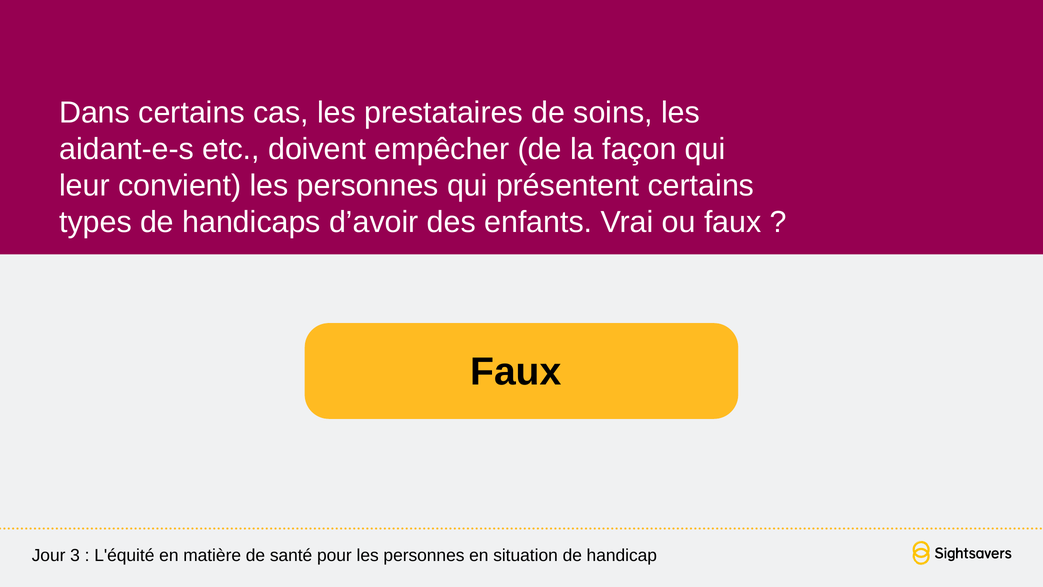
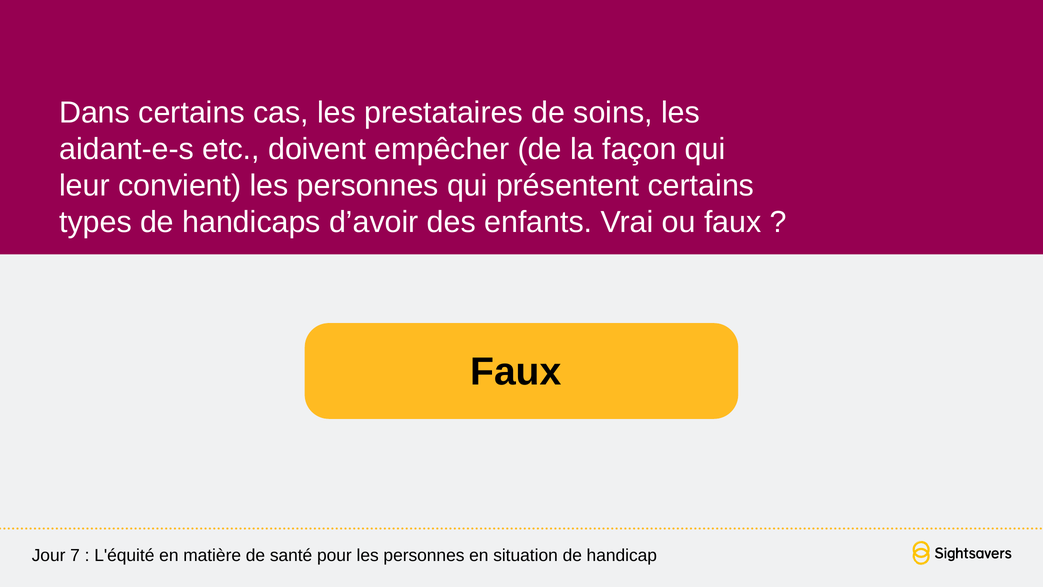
3: 3 -> 7 (75, 555)
